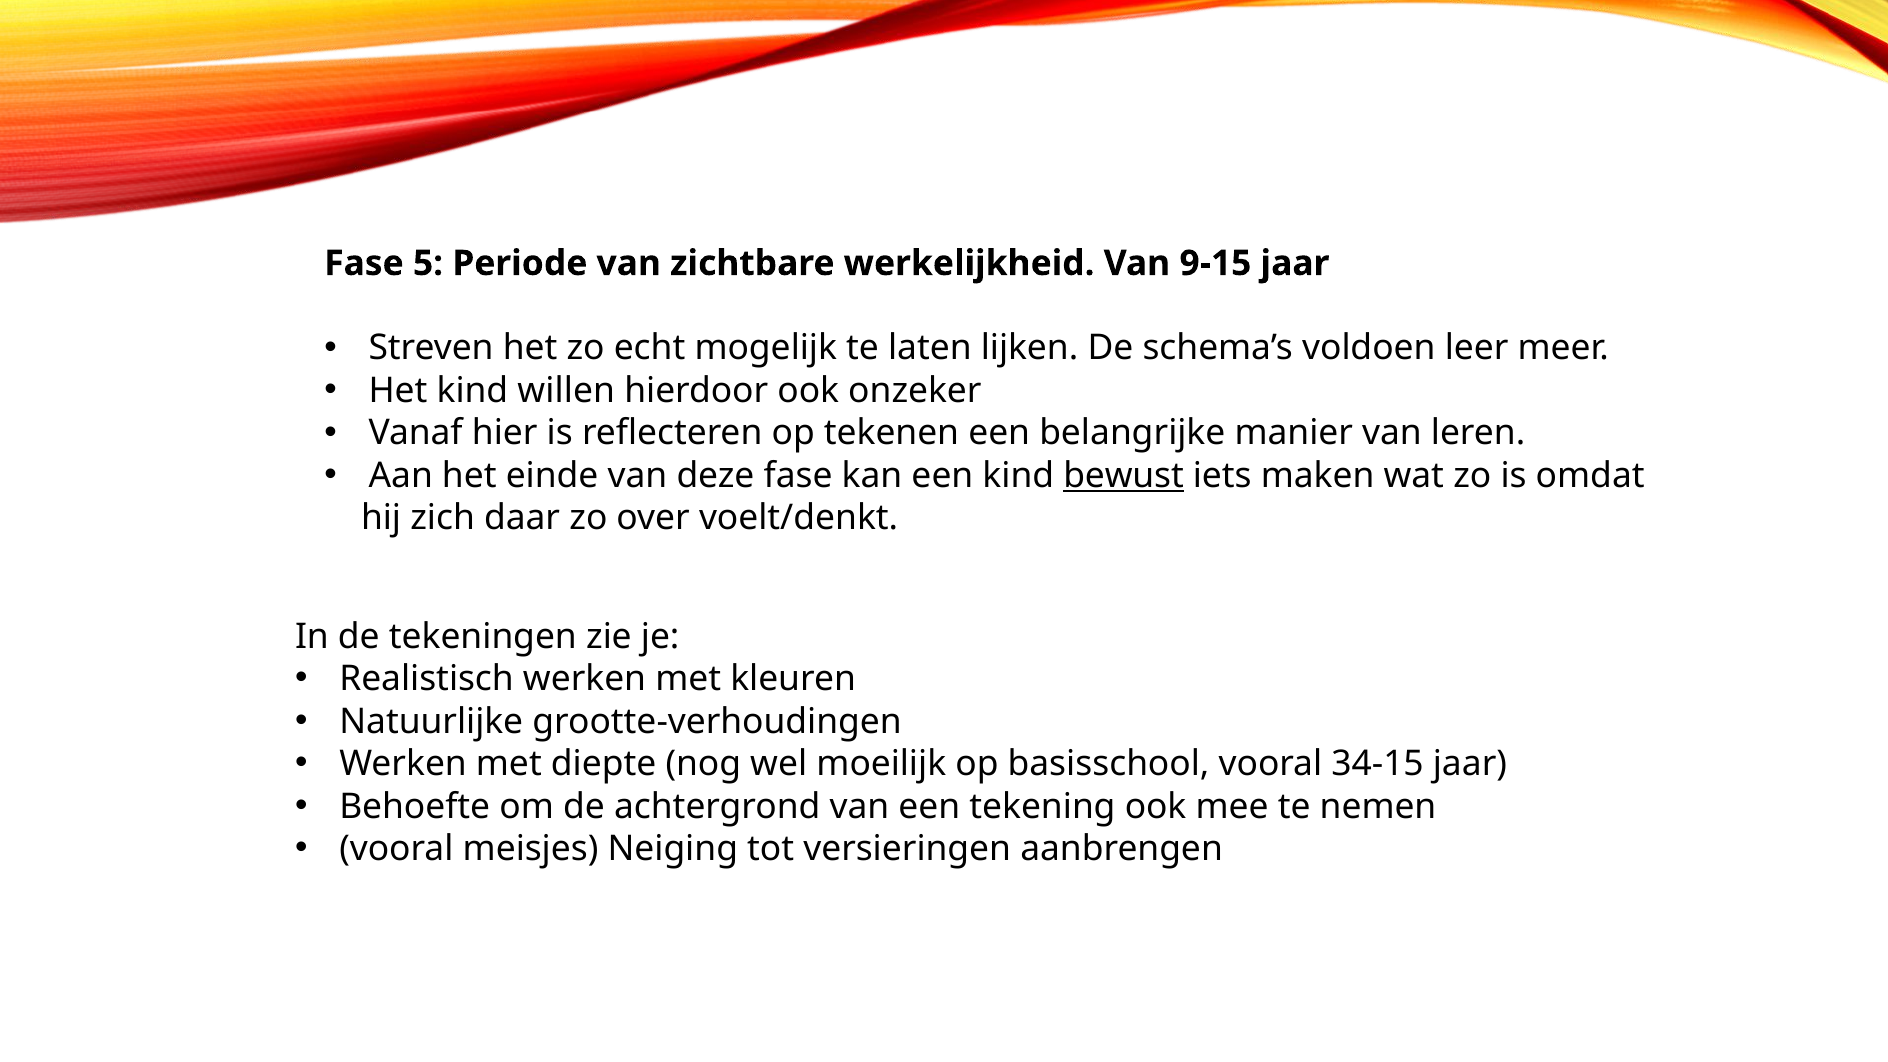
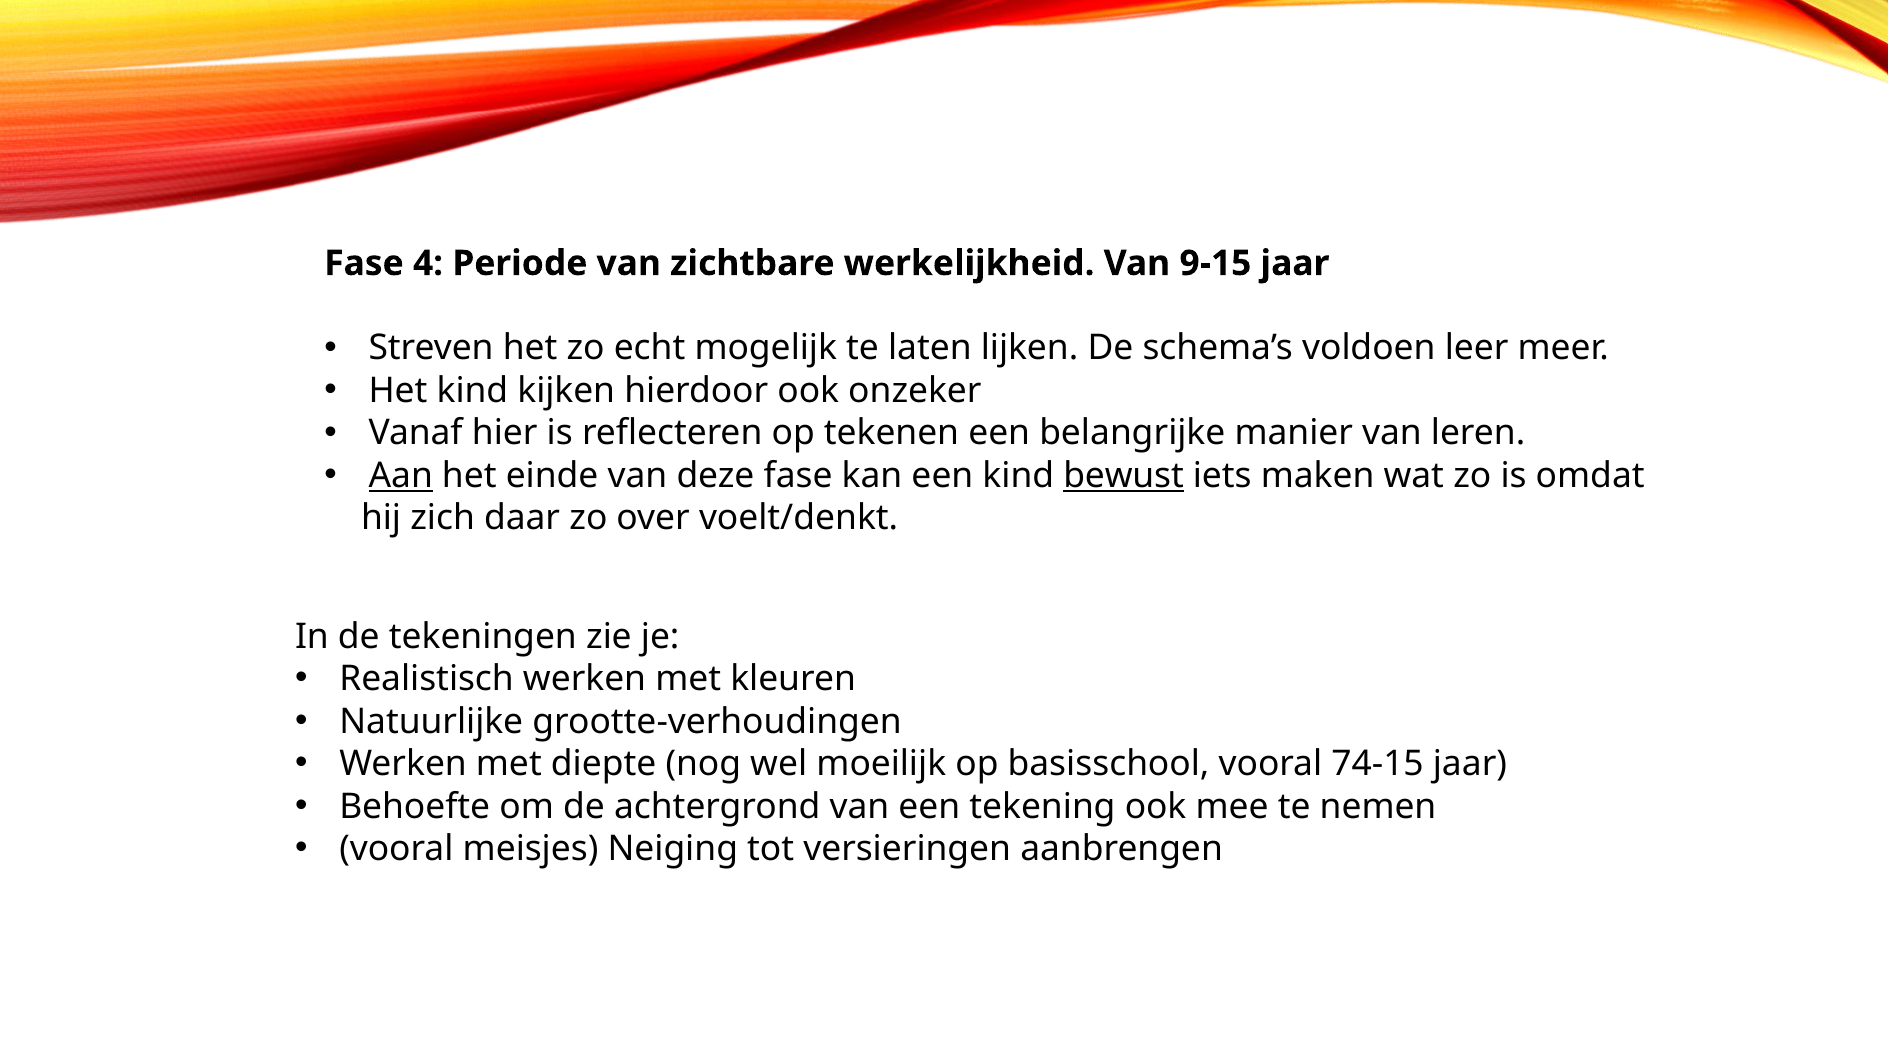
5: 5 -> 4 (428, 263)
willen: willen -> kijken (566, 391)
Aan underline: none -> present (401, 476)
34-15: 34-15 -> 74-15 (1378, 764)
